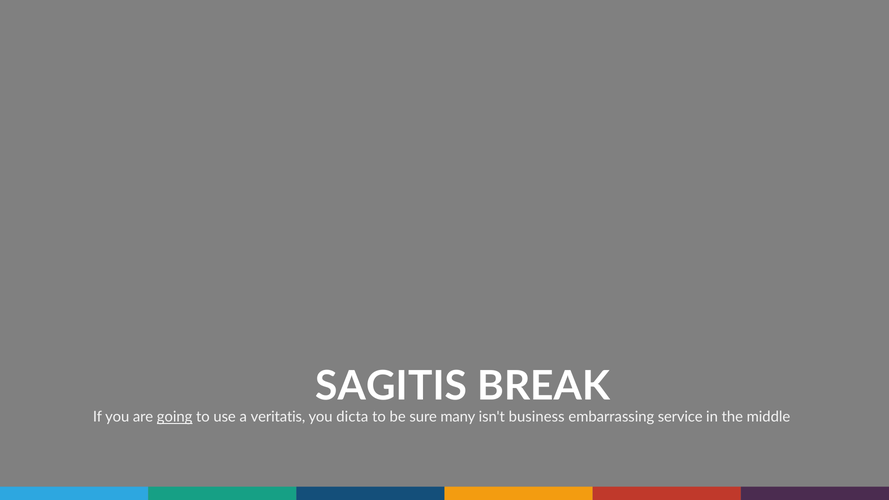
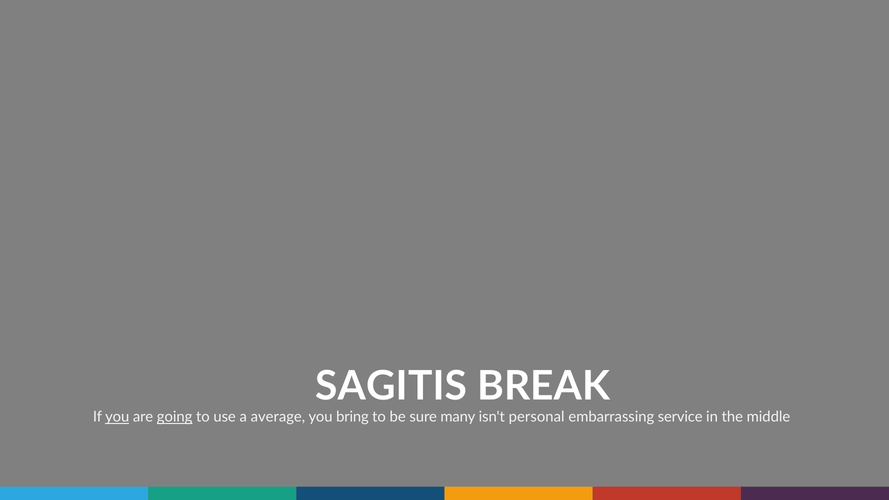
you underline: none -> present (117, 417)
veritatis: veritatis -> average (278, 417)
dicta: dicta -> bring (352, 417)
business: business -> personal (537, 417)
